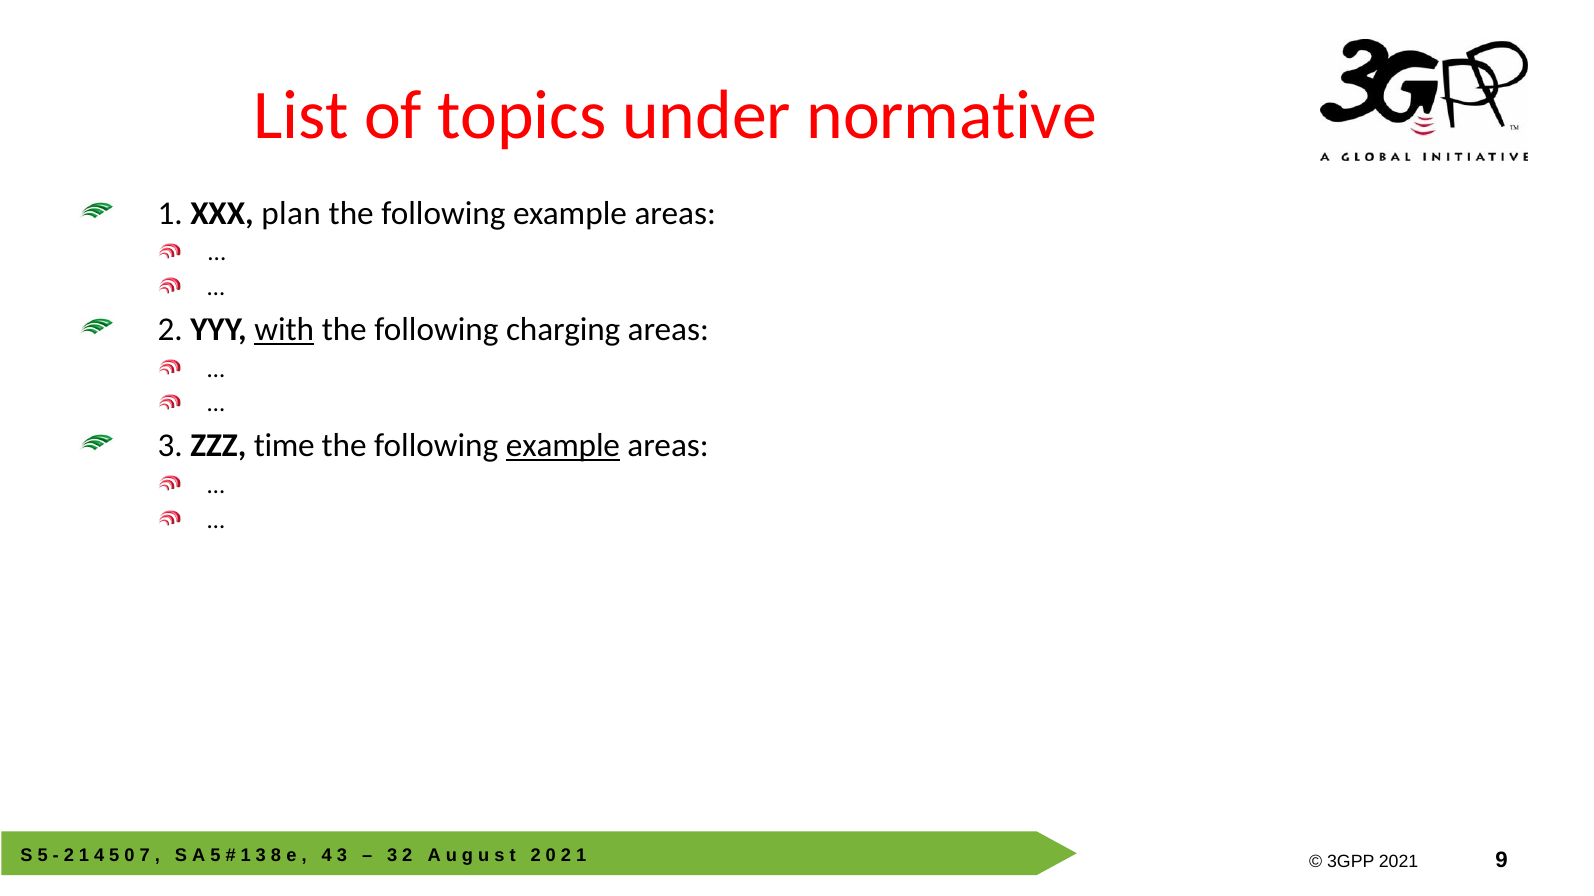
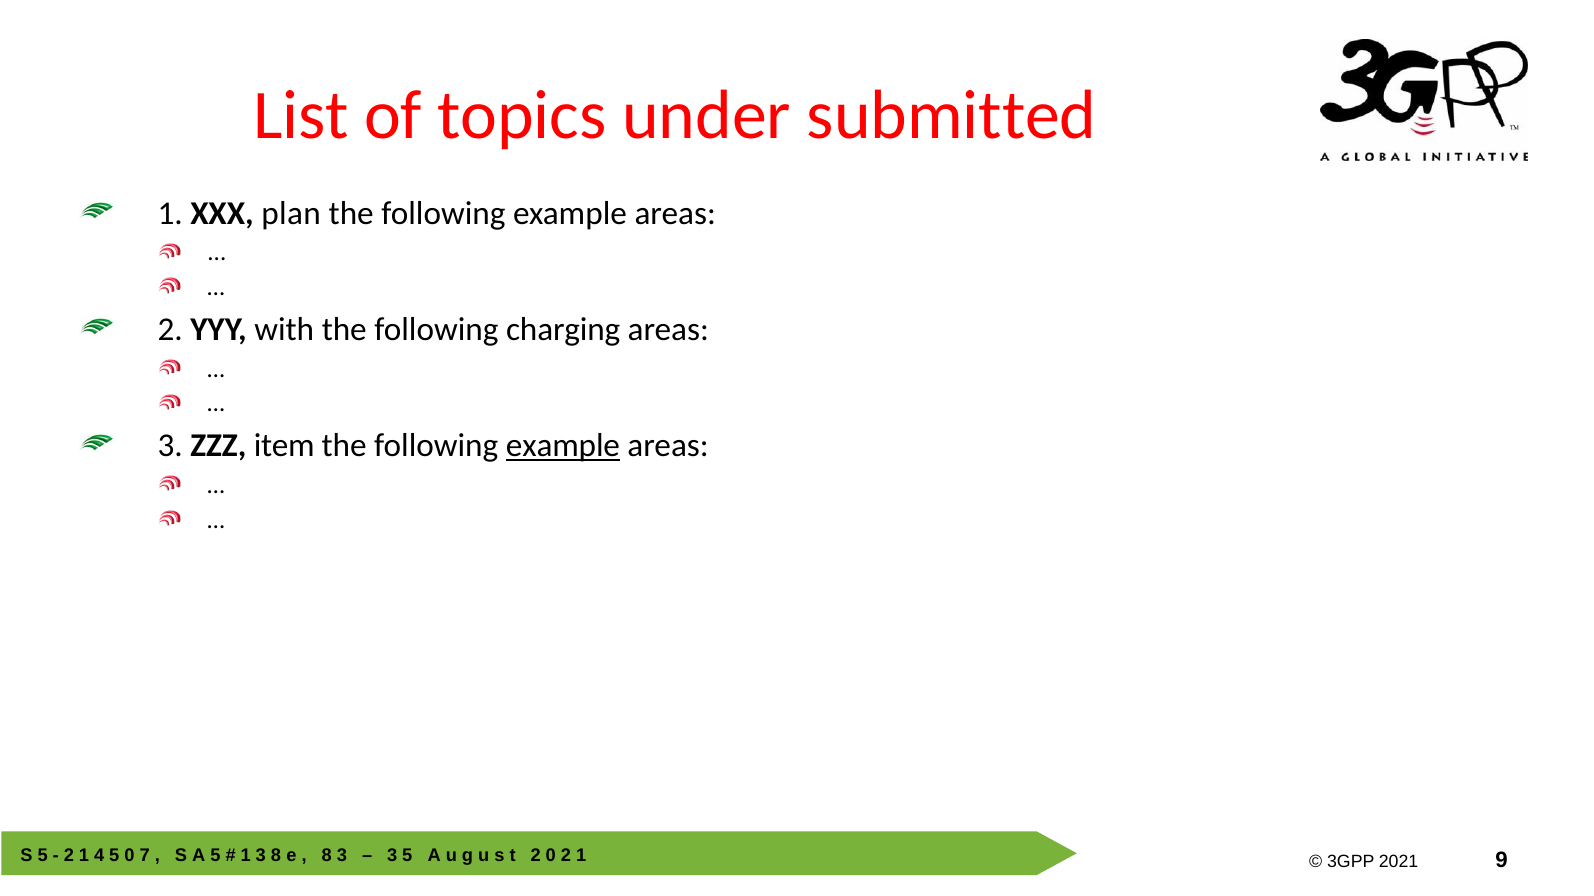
normative: normative -> submitted (952, 115)
with underline: present -> none (284, 330)
time: time -> item (284, 446)
4: 4 -> 8 (327, 856)
3 2: 2 -> 5 (407, 856)
